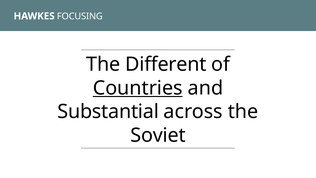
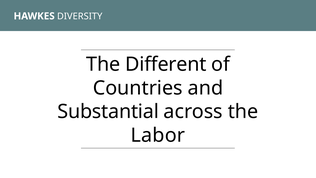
FOCUSING: FOCUSING -> DIVERSITY (80, 16)
Countries underline: present -> none (138, 88)
Soviet: Soviet -> Labor (158, 135)
